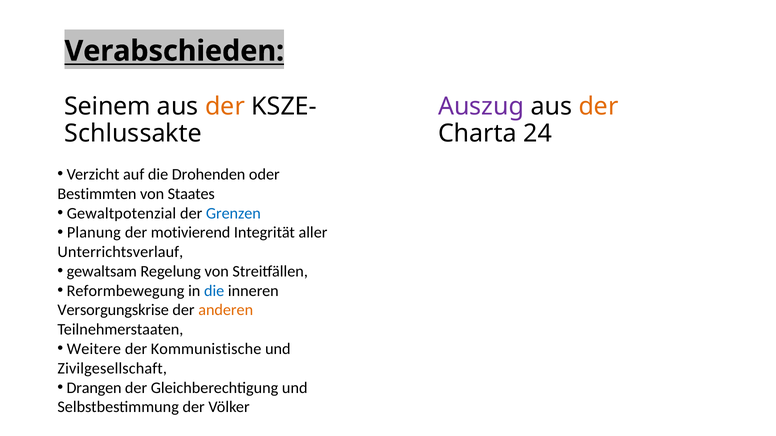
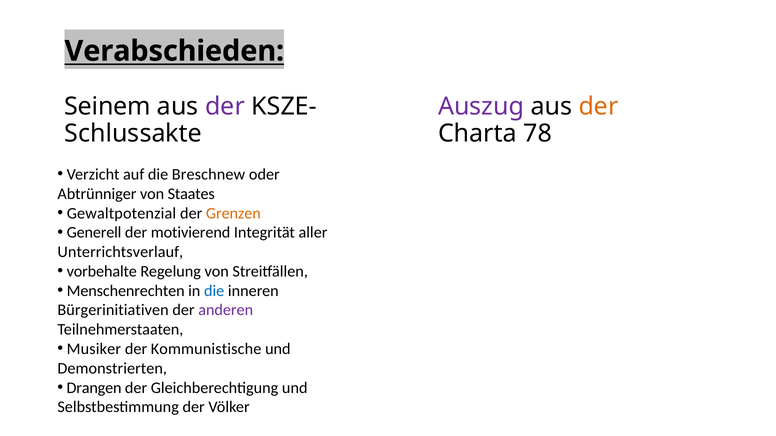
der colour: orange -> purple (225, 106)
24: 24 -> 78 (538, 134)
Drohenden: Drohenden -> Breschnew (208, 175)
Bestimmten: Bestimmten -> Abtrünniger (97, 194)
Grenzen colour: blue -> orange (233, 213)
Planung: Planung -> Generell (94, 233)
gewaltsam: gewaltsam -> vorbehalte (102, 272)
Reformbewegung: Reformbewegung -> Menschenrechten (126, 291)
Versorgungskrise: Versorgungskrise -> Bürgerinitiativen (113, 310)
anderen colour: orange -> purple (226, 310)
Weitere: Weitere -> Musiker (94, 349)
Zivilgesellschaft: Zivilgesellschaft -> Demonstrierten (112, 369)
